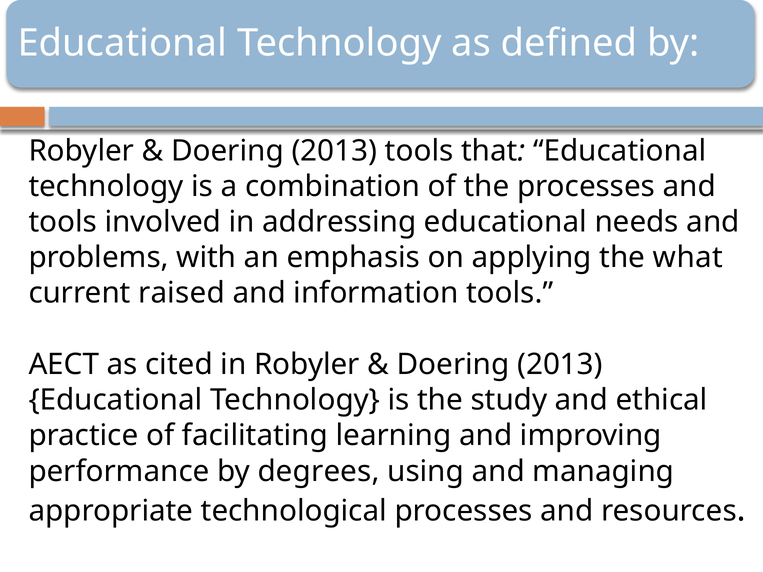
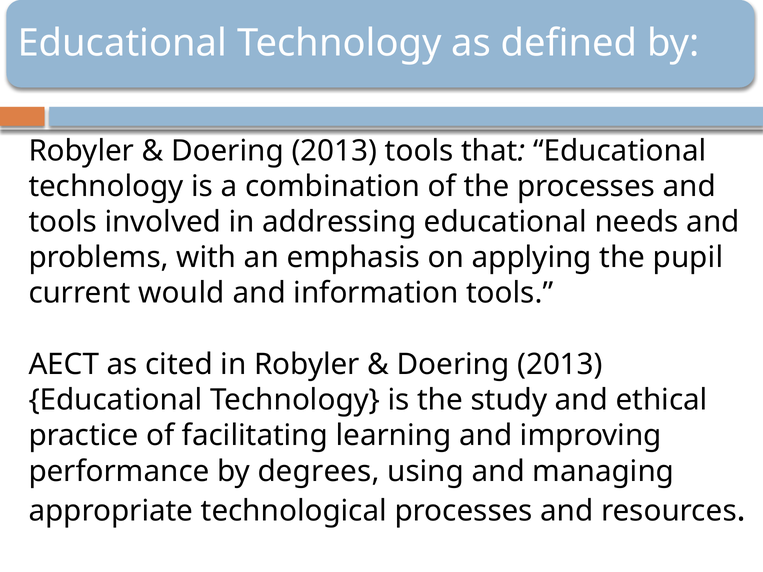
what: what -> pupil (688, 258)
raised: raised -> would (181, 293)
